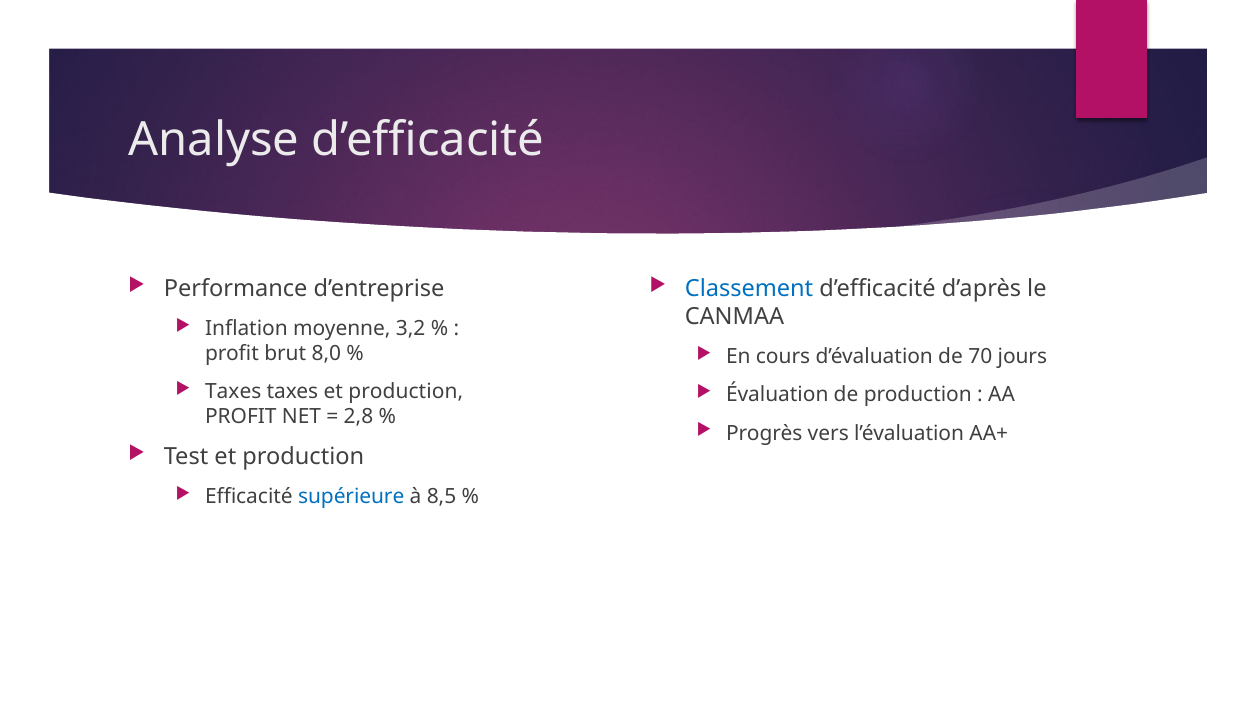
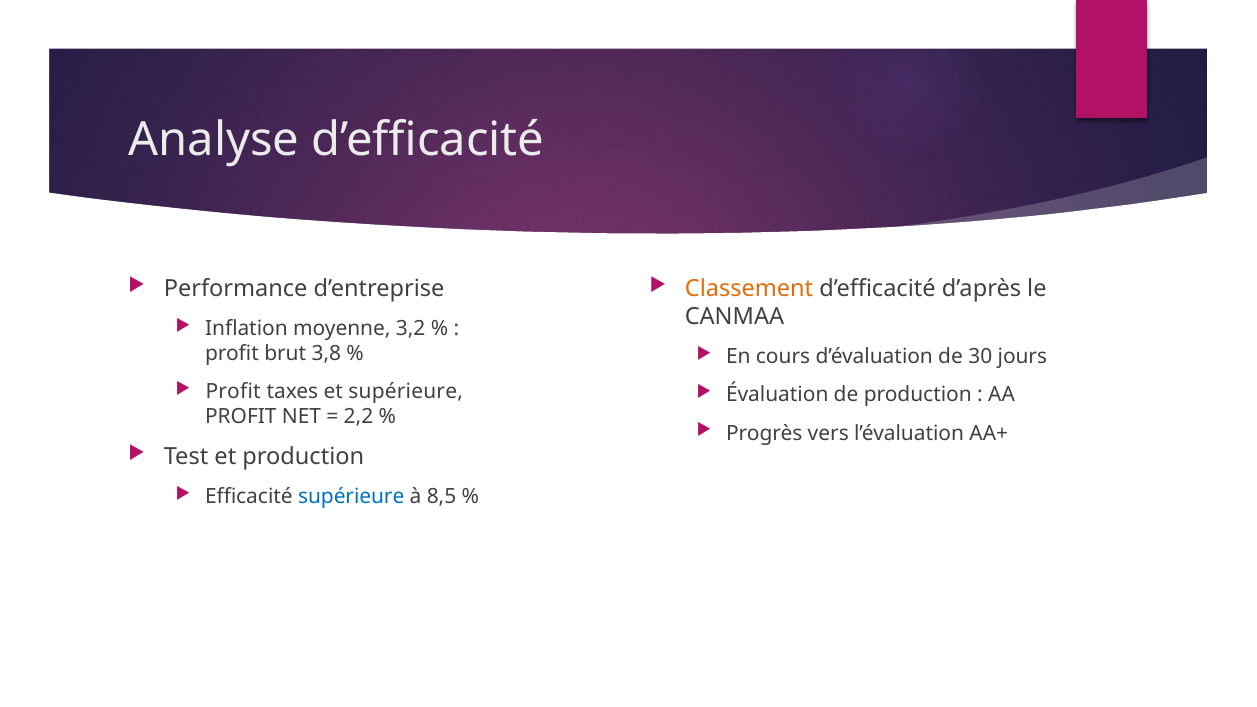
Classement colour: blue -> orange (749, 289)
70: 70 -> 30 (980, 357)
8,0: 8,0 -> 3,8 (326, 354)
Taxes: Taxes -> Profit (233, 392)
taxes et production: production -> supérieure (406, 392)
2,8: 2,8 -> 2,2 (358, 417)
